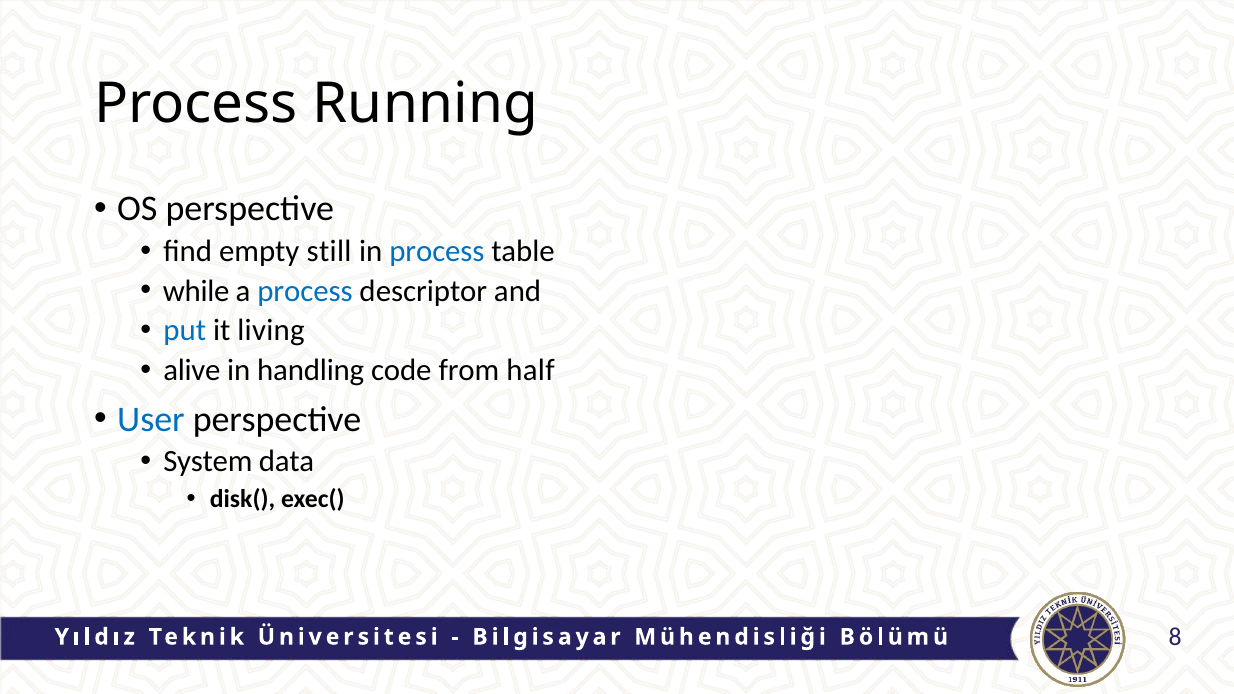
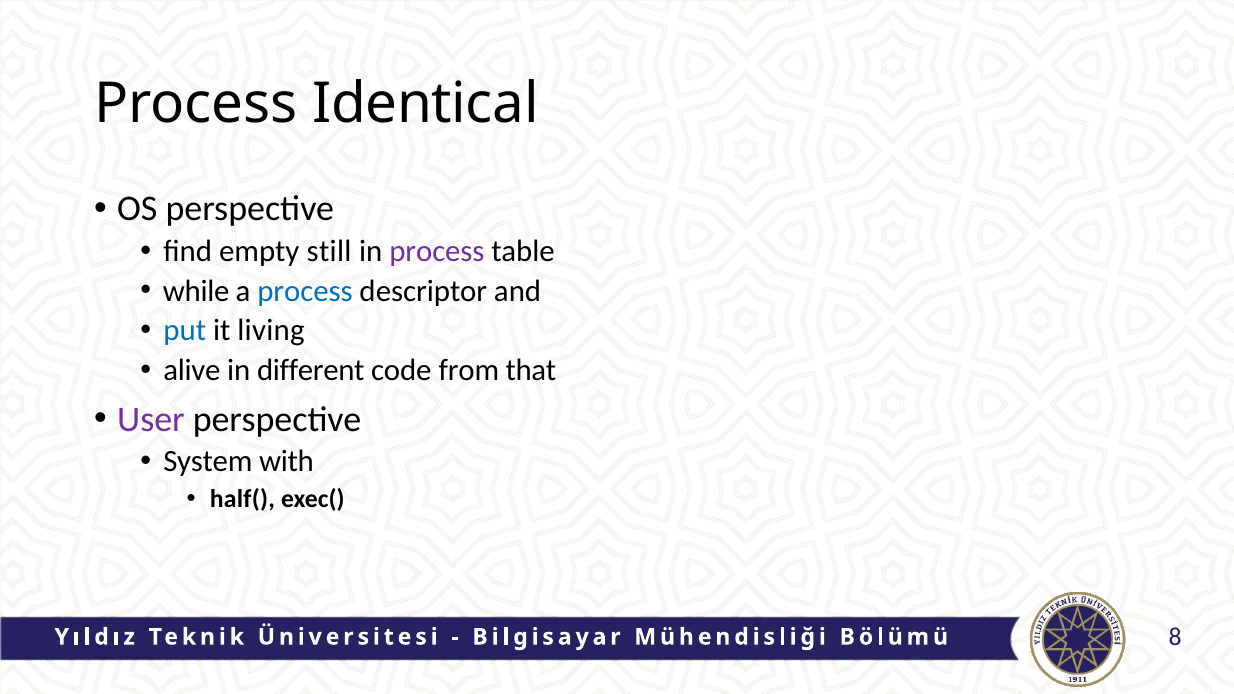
Running: Running -> Identical (426, 104)
process colour: blue -> purple (437, 251)
handling: handling -> different (311, 370)
half: half -> that (531, 370)
User colour: blue -> purple (151, 419)
data: data -> with (287, 462)
disk(: disk( -> half( (242, 499)
